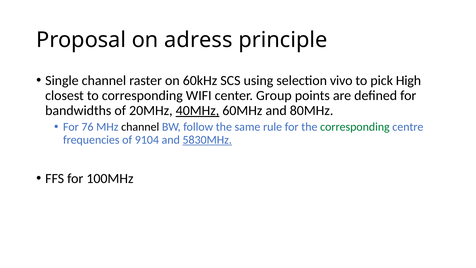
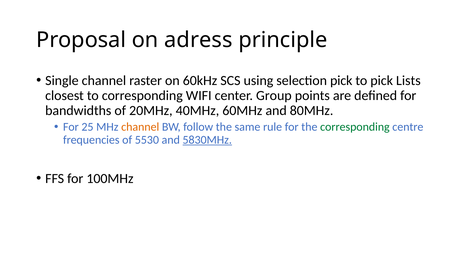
selection vivo: vivo -> pick (341, 80)
High: High -> Lists (408, 80)
40MHz underline: present -> none (197, 110)
76: 76 -> 25 (87, 127)
channel colour: black -> orange (140, 127)
9104: 9104 -> 5530 (147, 140)
